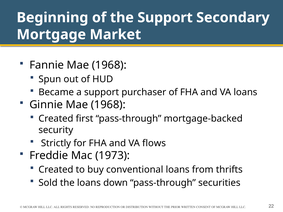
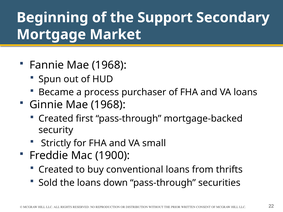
a support: support -> process (102, 92)
flows: flows -> small (154, 143)
1973: 1973 -> 1900 (113, 156)
